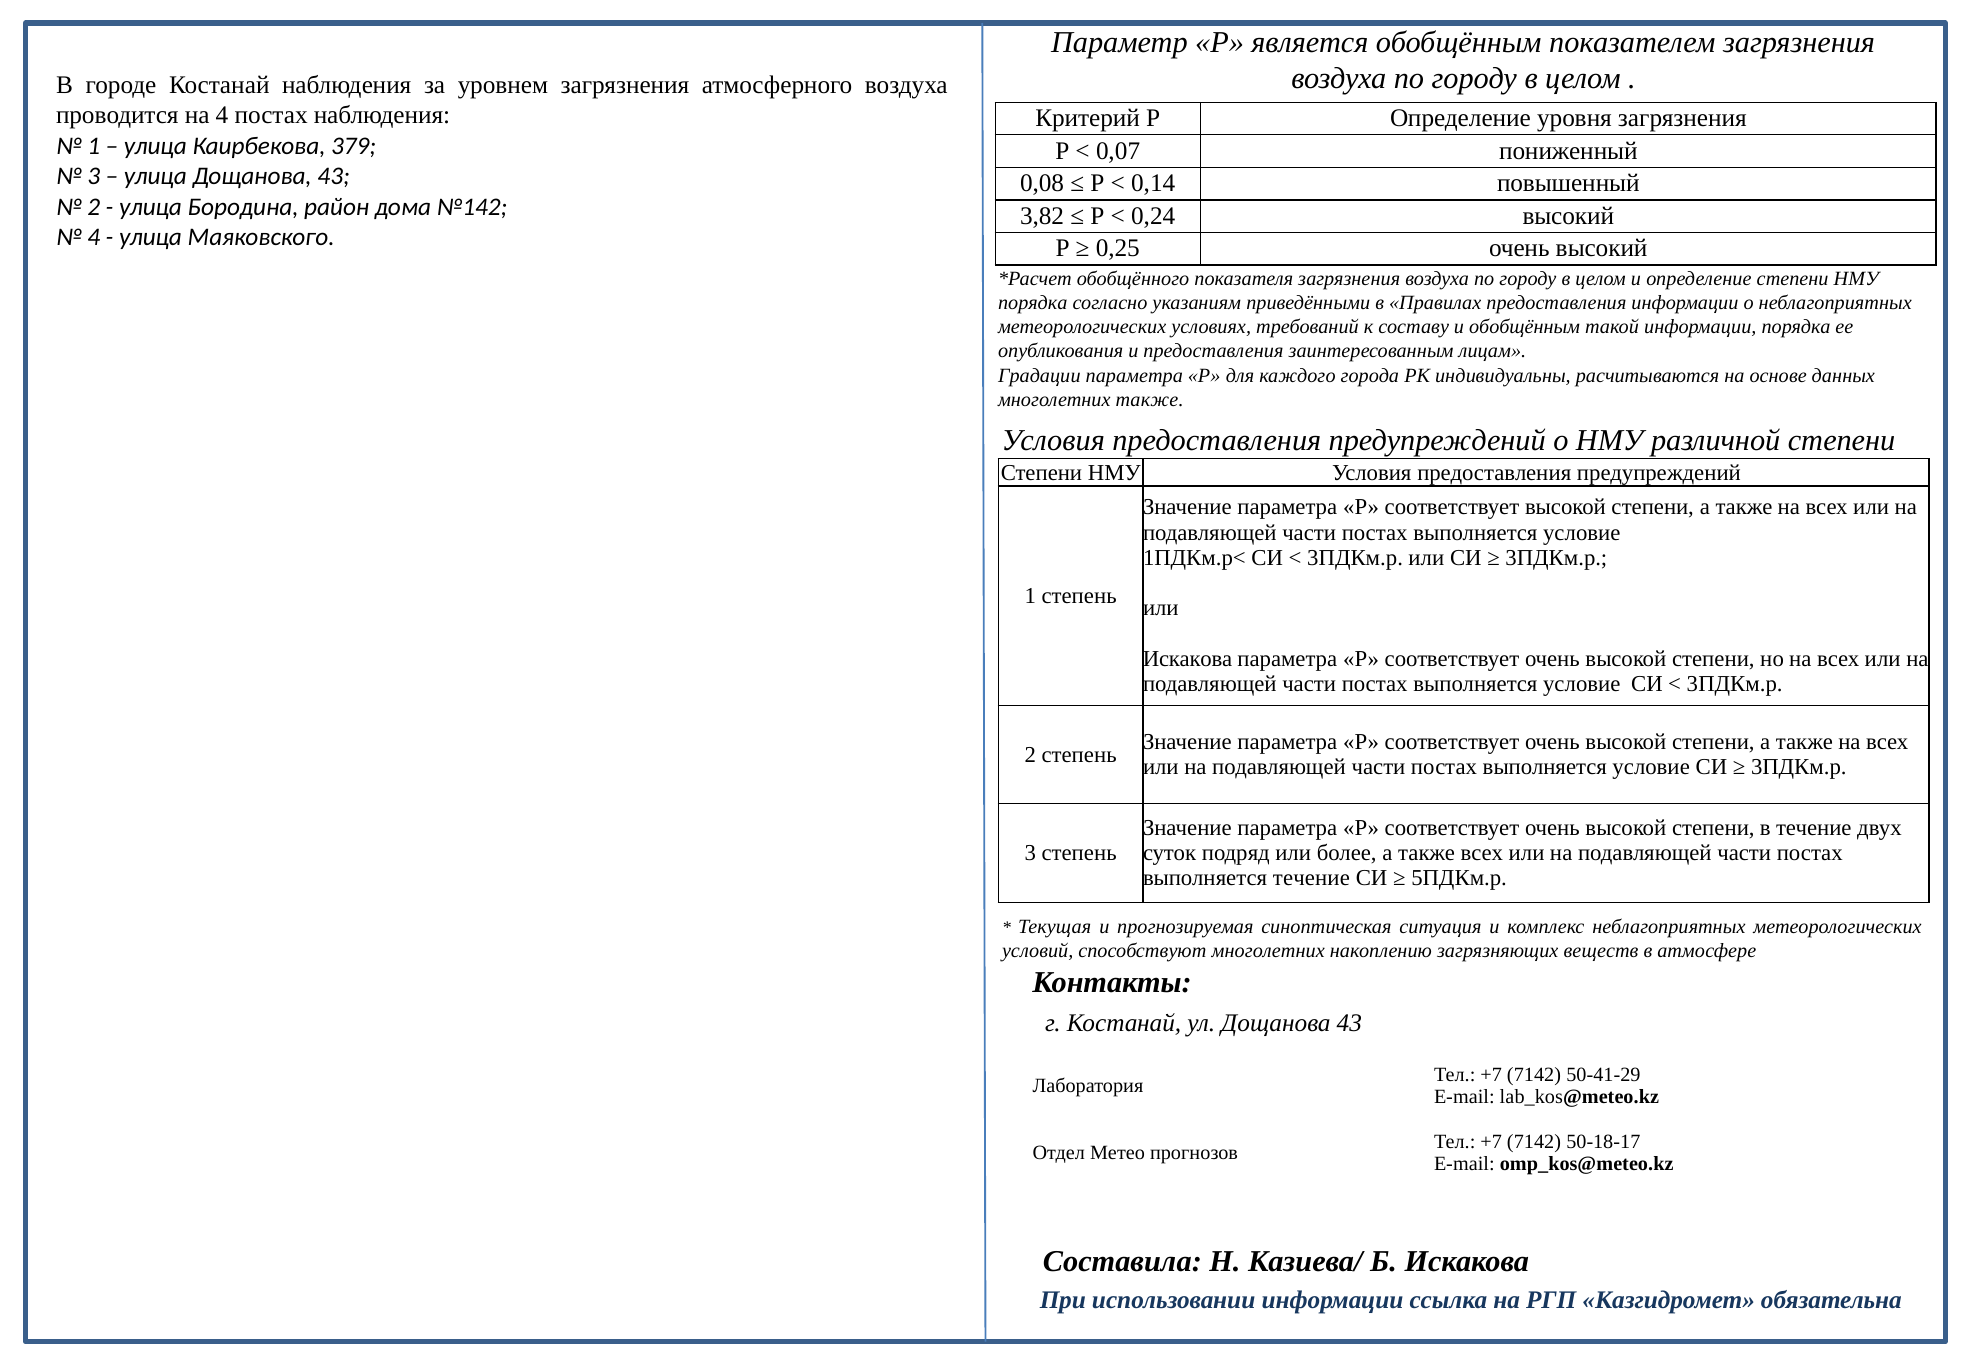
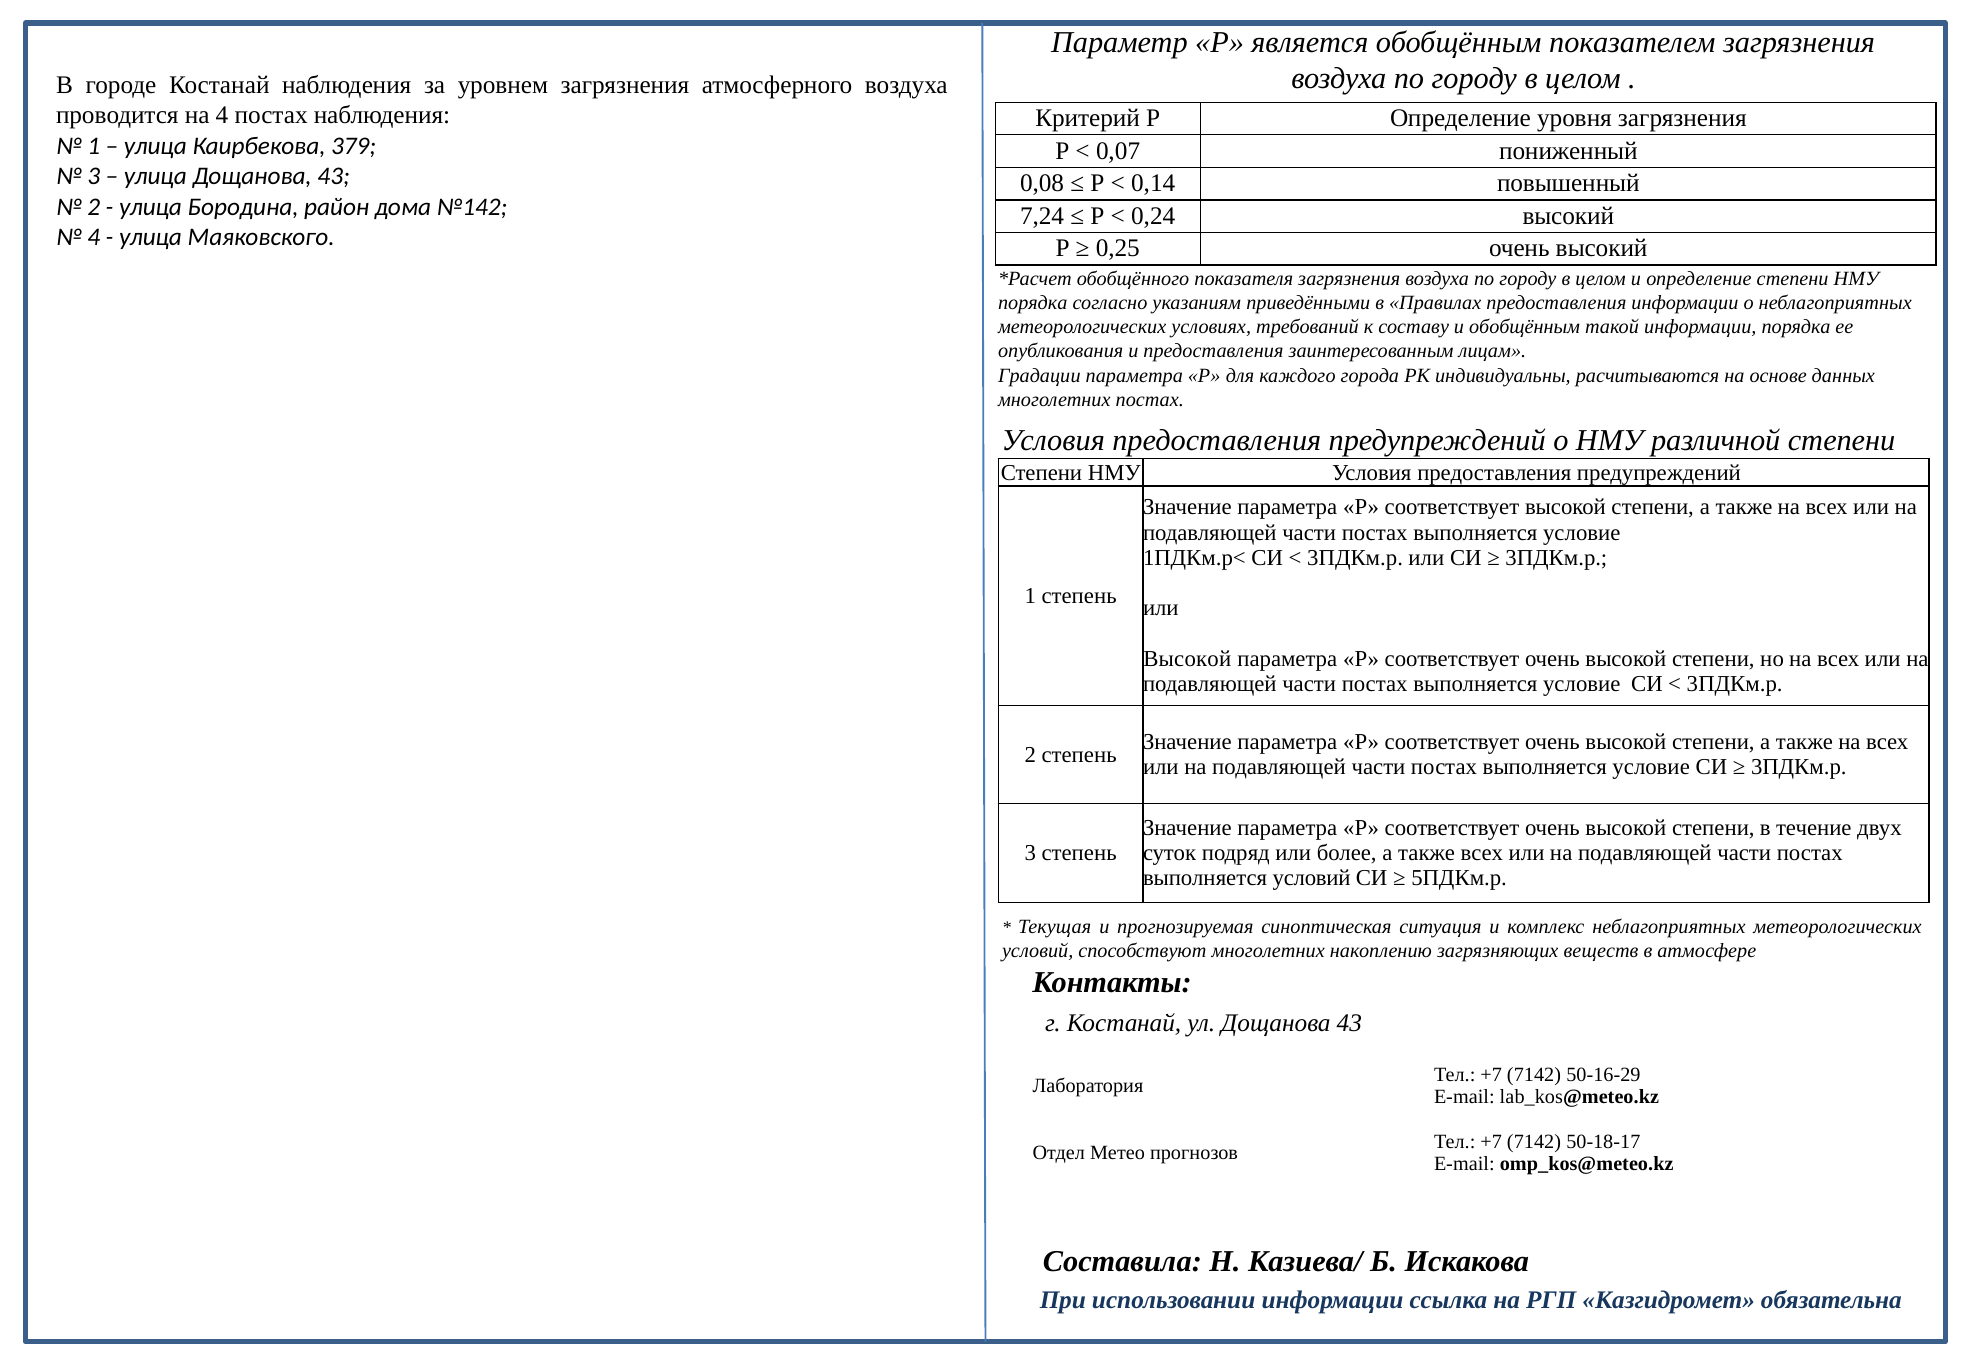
3,82: 3,82 -> 7,24 (1042, 216)
многолетних также: также -> постах (1150, 400)
Искакова: Искакова -> Высокой (1187, 659)
выполняется течение: течение -> условий (1312, 878)
50-41-29: 50-41-29 -> 50-16-29 (1603, 1074)
